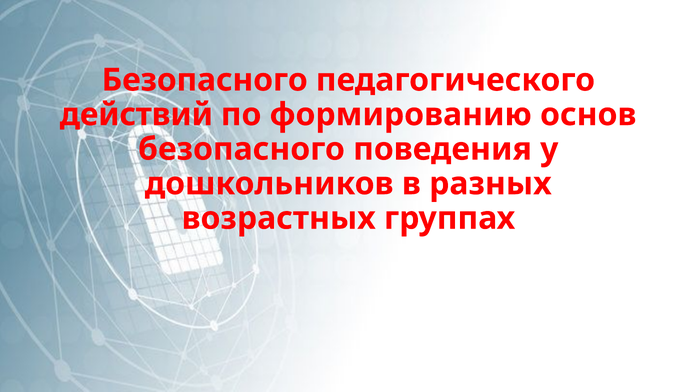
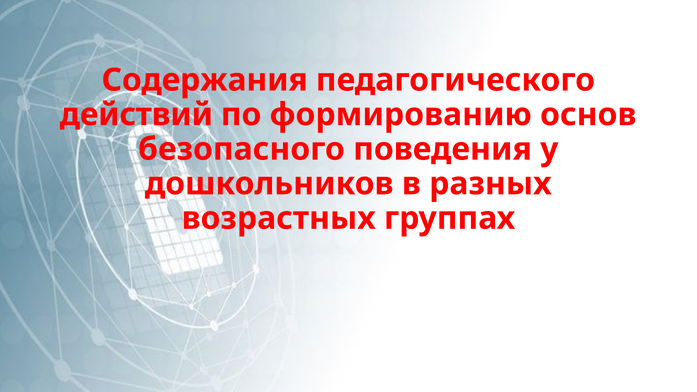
Безопасного: Безопасного -> Содержания (205, 80)
